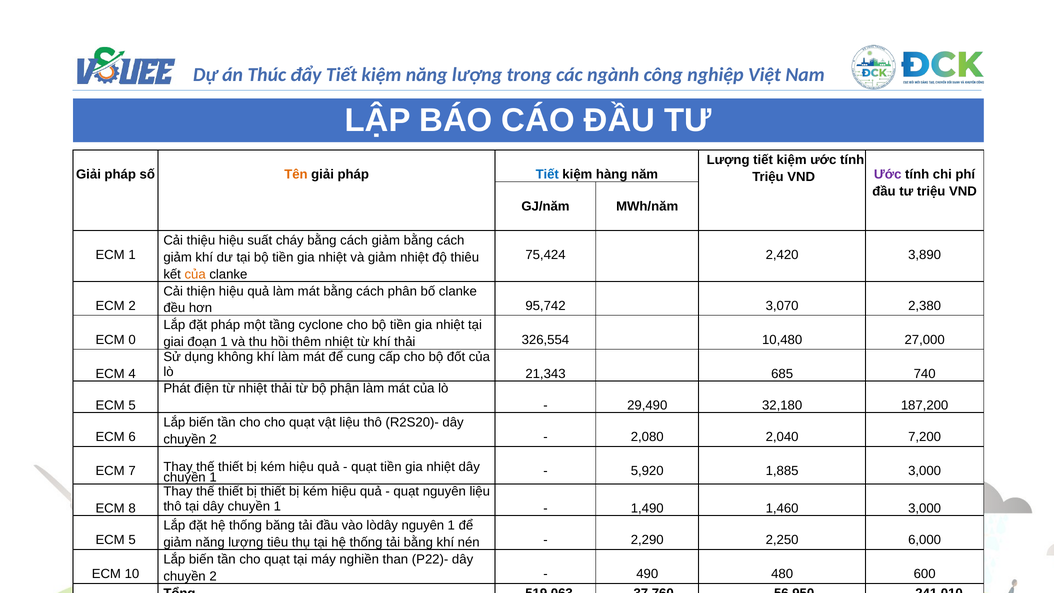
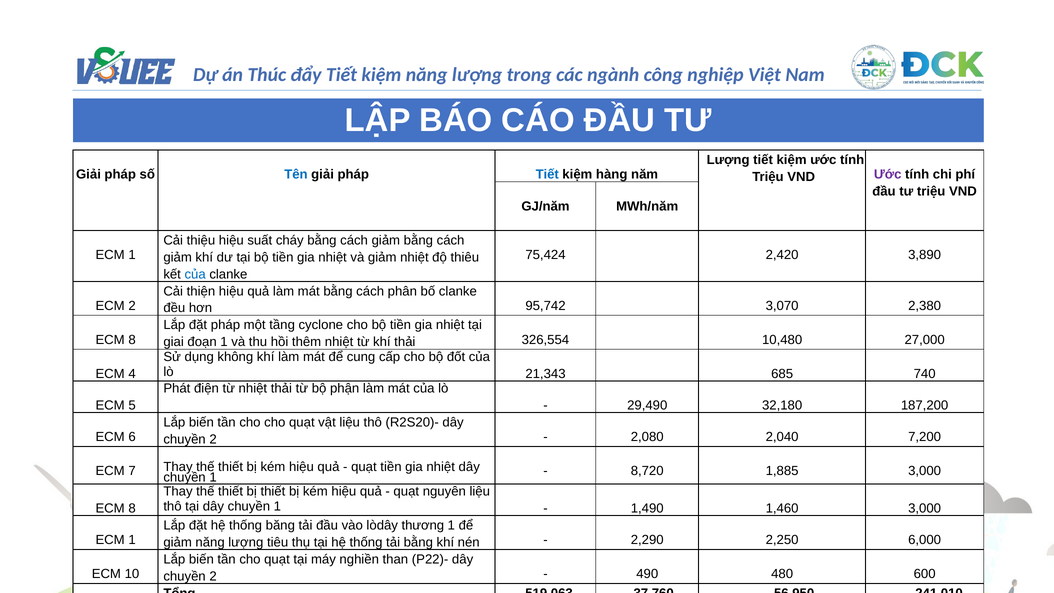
Tên colour: orange -> blue (296, 175)
của colour: orange -> blue (195, 274)
0: 0 -> 8 (132, 340)
5,920: 5,920 -> 8,720 (647, 471)
lòdây nguyên: nguyên -> thương (423, 525)
5: 5 -> 1 (132, 540)
